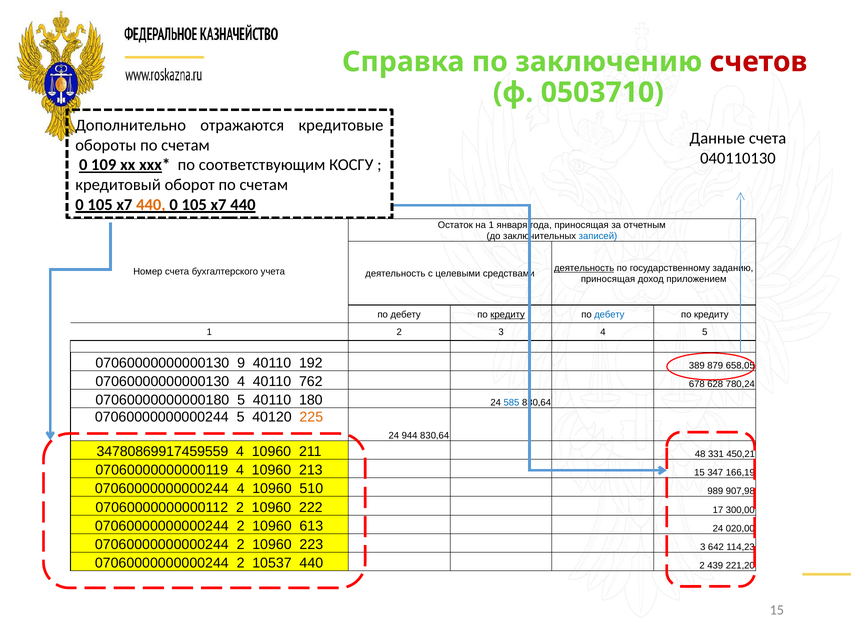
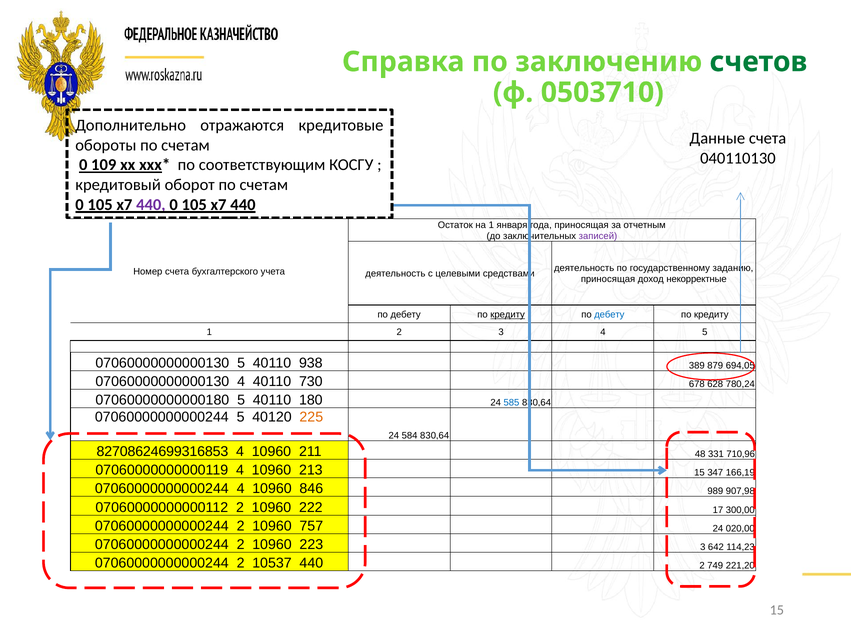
счетов colour: red -> green (758, 62)
440 colour: orange -> purple (151, 205)
записей colour: blue -> purple (598, 236)
деятельность underline: present -> none (584, 268)
приложением: приложением -> некорректные (697, 279)
07060000000000130 9: 9 -> 5 (241, 363)
192: 192 -> 938 (311, 363)
658,05: 658,05 -> 694,05 (740, 365)
762: 762 -> 730 (311, 381)
944: 944 -> 584 (410, 435)
34780869917459559: 34780869917459559 -> 82708624699316853 (162, 451)
450,21: 450,21 -> 710,96 (741, 454)
510: 510 -> 846 (311, 488)
613: 613 -> 757 (311, 525)
439: 439 -> 749 (715, 565)
